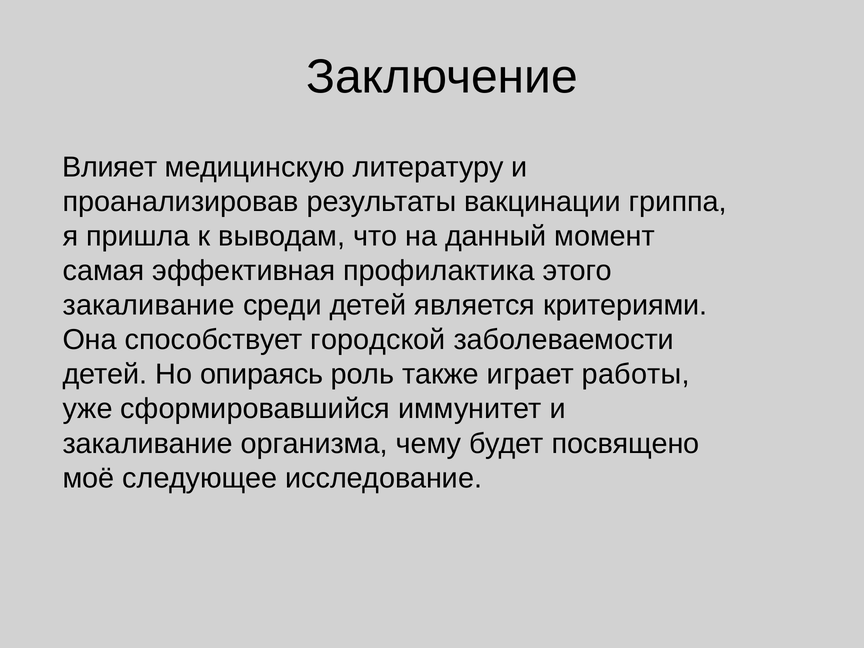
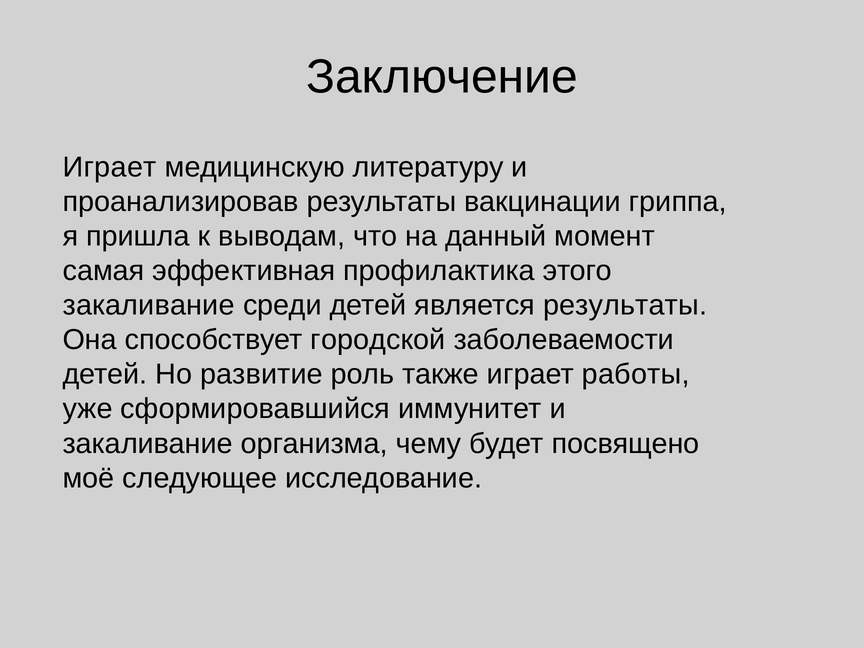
Влияет: Влияет -> Играет (110, 167)
является критериями: критериями -> результаты (625, 305)
опираясь: опираясь -> развитие (261, 374)
